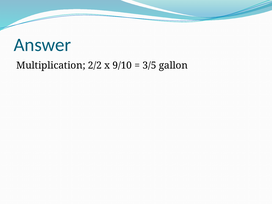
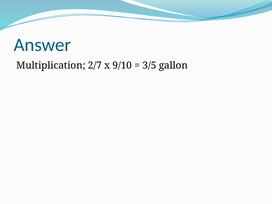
2/2: 2/2 -> 2/7 (95, 65)
